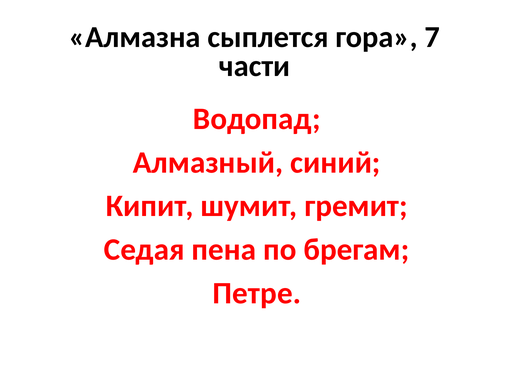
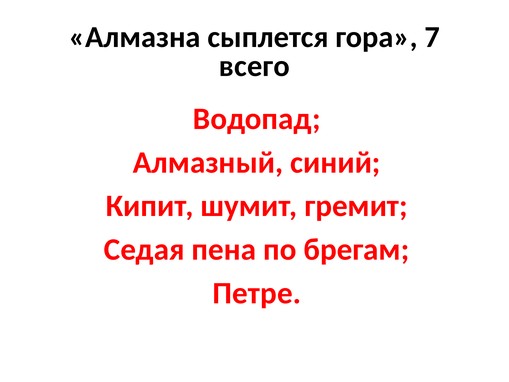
части: части -> всего (254, 66)
